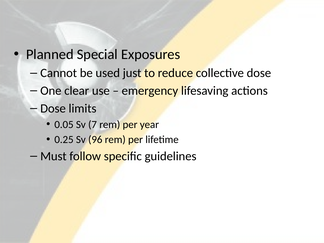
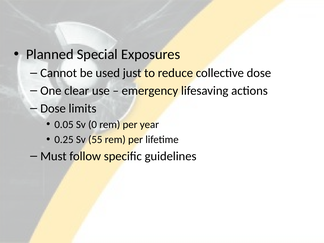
7: 7 -> 0 (93, 124)
96: 96 -> 55 (95, 140)
